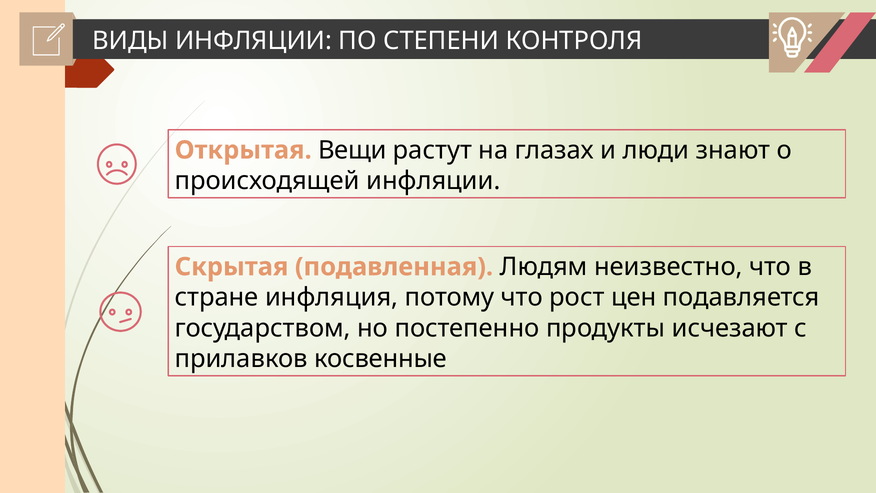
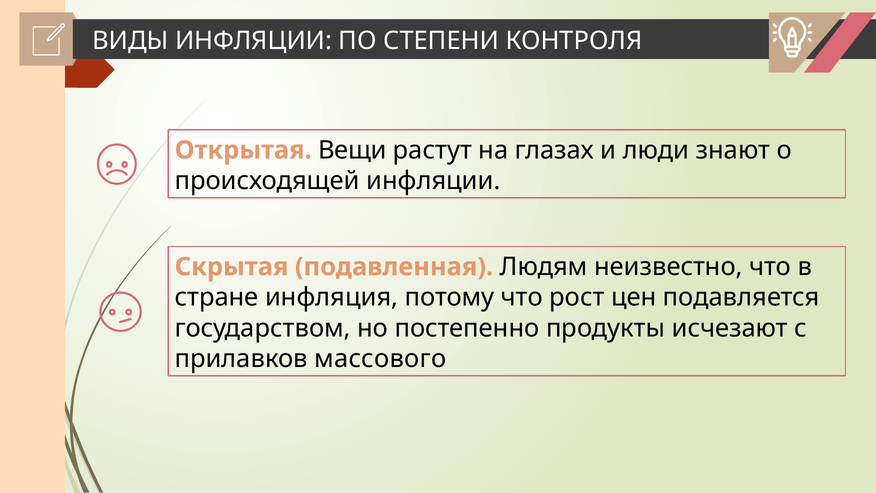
косвенные: косвенные -> массового (380, 359)
